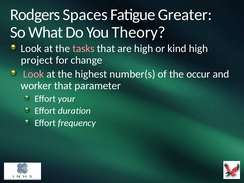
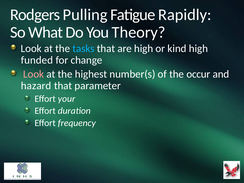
Spaces: Spaces -> Pulling (85, 15)
Greater: Greater -> Rapidly (185, 15)
tasks colour: pink -> light blue (84, 48)
project: project -> funded (37, 60)
worker: worker -> hazard (36, 86)
